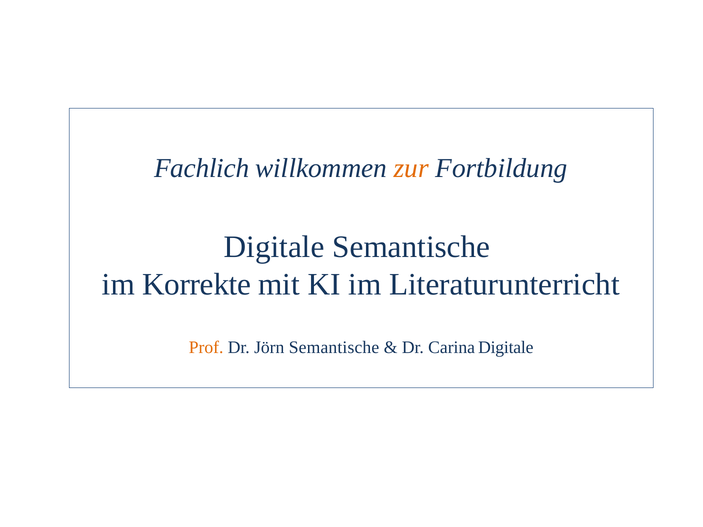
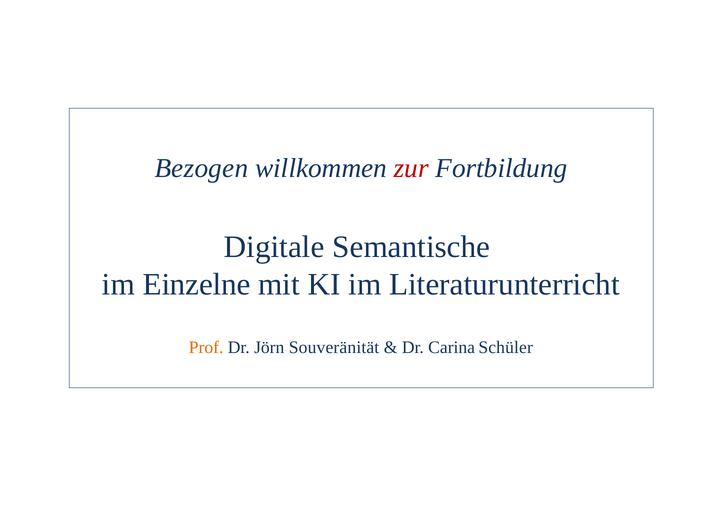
Fachlich: Fachlich -> Bezogen (201, 168)
zur colour: orange -> red (411, 168)
Korrekte: Korrekte -> Einzelne (197, 285)
Jörn Semantische: Semantische -> Souveränität (334, 348)
Carina Digitale: Digitale -> Schüler (506, 348)
